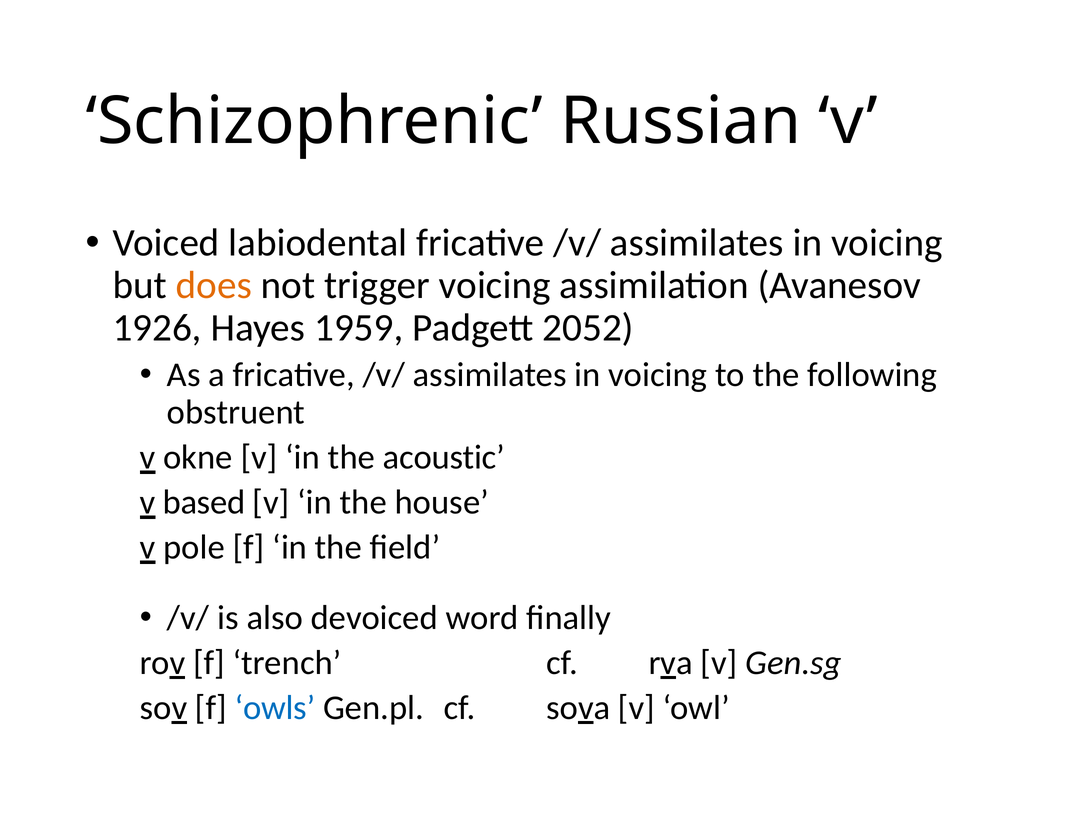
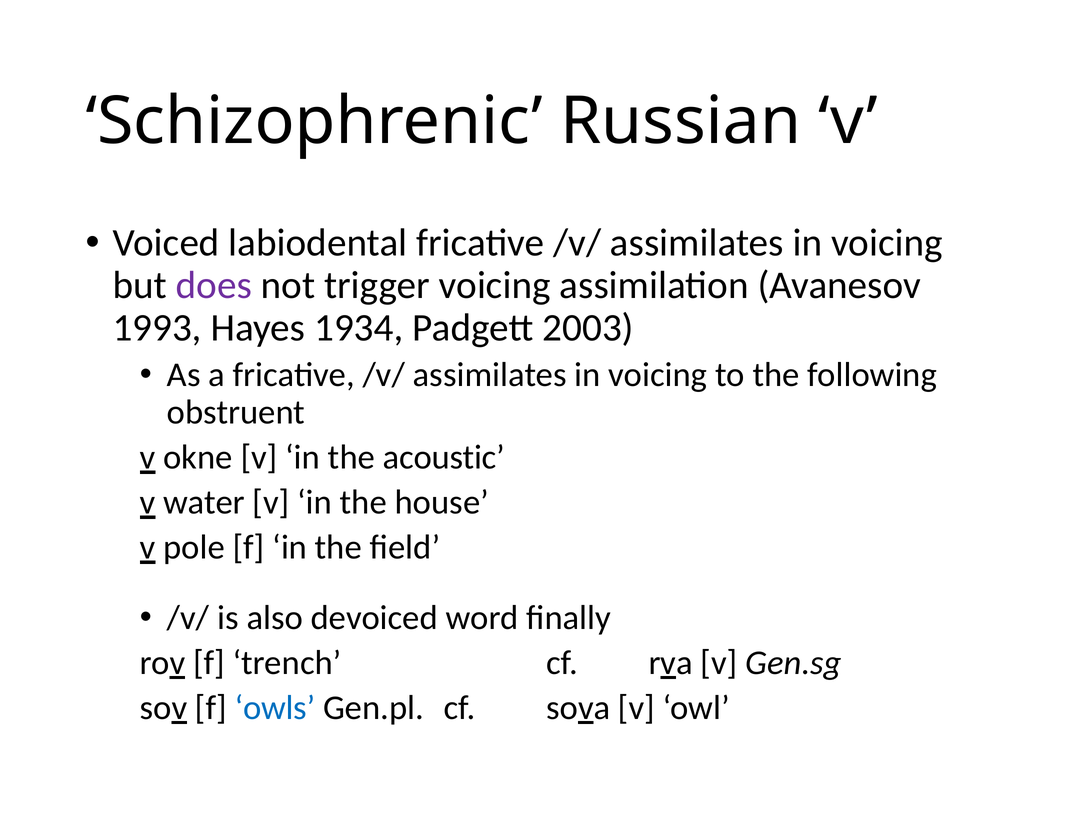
does colour: orange -> purple (214, 285)
1926: 1926 -> 1993 (157, 328)
1959: 1959 -> 1934 (359, 328)
2052: 2052 -> 2003 (588, 328)
based: based -> water (204, 503)
